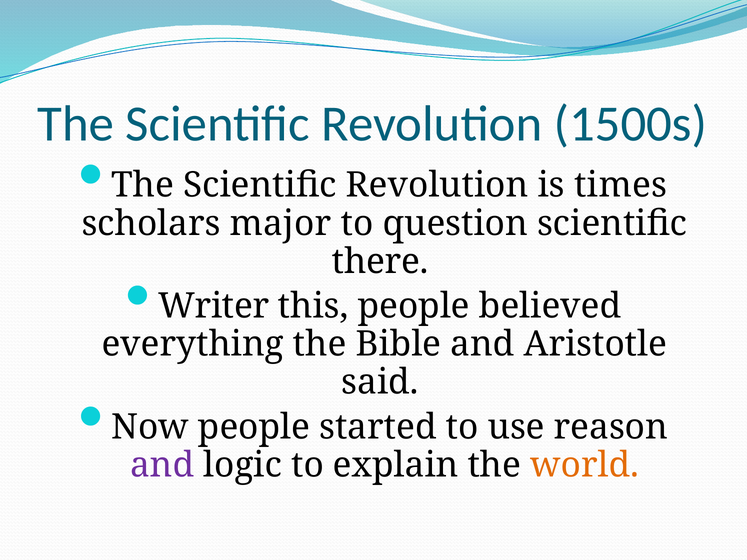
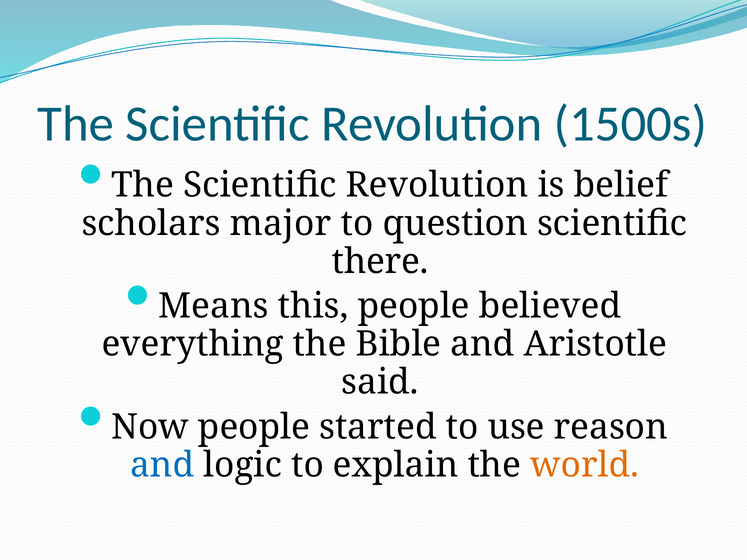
times: times -> belief (621, 185)
Writer: Writer -> Means (213, 306)
and colour: purple -> blue (162, 465)
